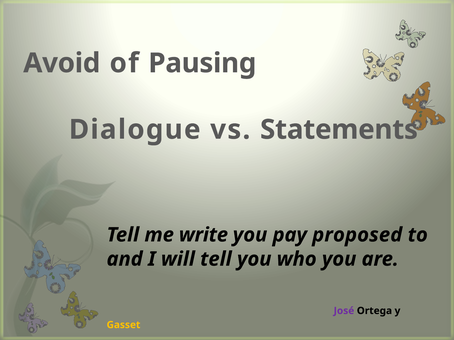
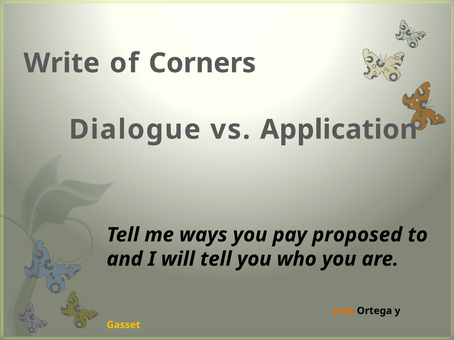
Avoid: Avoid -> Write (62, 63)
Pausing: Pausing -> Corners (202, 63)
Statements: Statements -> Application (339, 130)
write: write -> ways (203, 235)
José colour: purple -> orange (344, 311)
